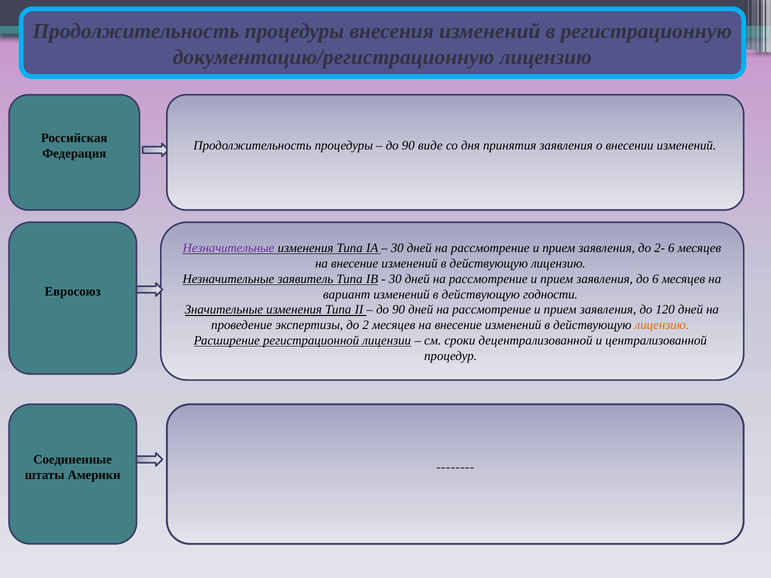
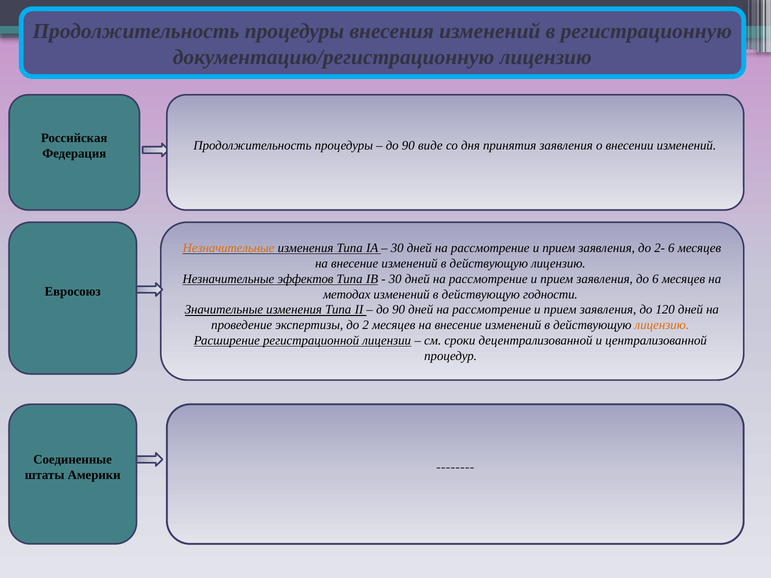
Незначительные colour: purple -> orange (229, 248)
заявитель: заявитель -> эффектов (305, 279)
вариант: вариант -> методах (347, 294)
